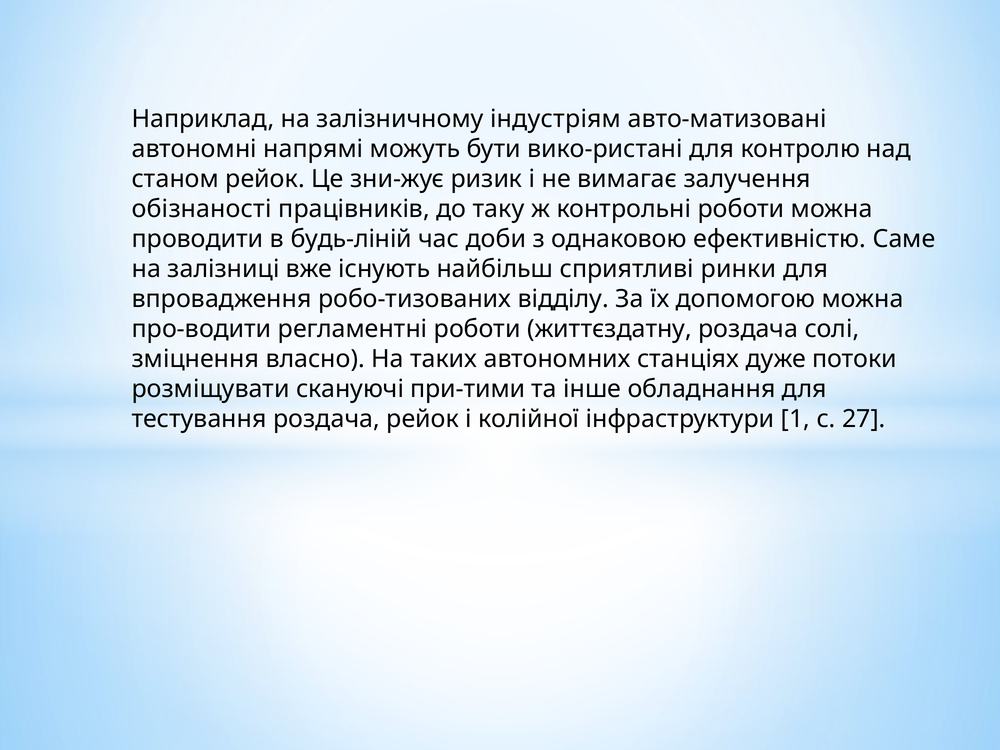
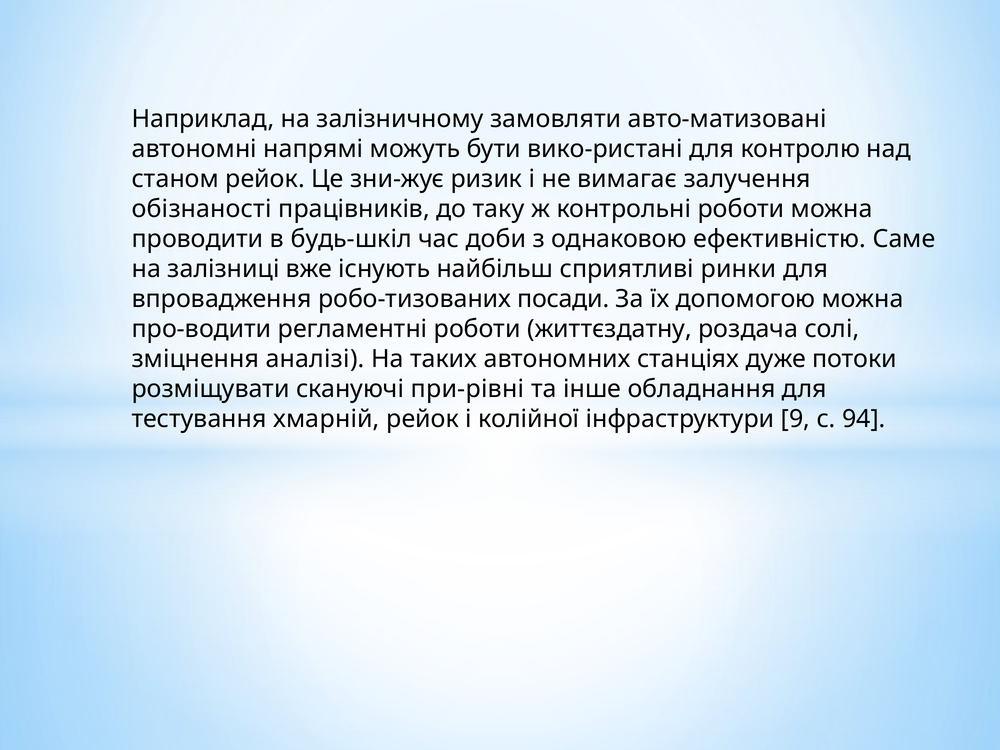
індустріям: індустріям -> замовляти (556, 119)
будь-ліній: будь-ліній -> будь-шкіл (351, 239)
відділу: відділу -> посади (563, 299)
власно: власно -> аналізі (315, 359)
при-тими: при-тими -> при-рівні (468, 389)
тестування роздача: роздача -> хмарній (326, 419)
1: 1 -> 9 (796, 419)
27: 27 -> 94 (864, 419)
